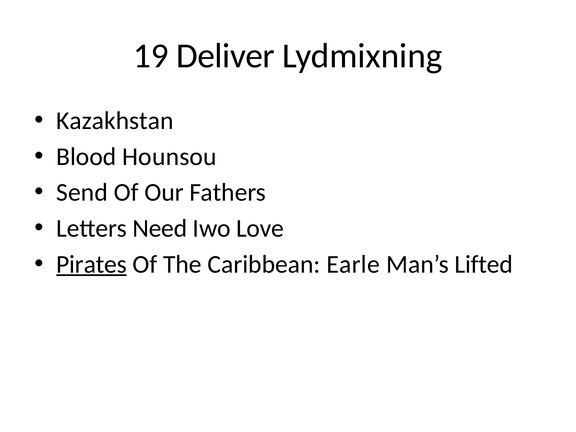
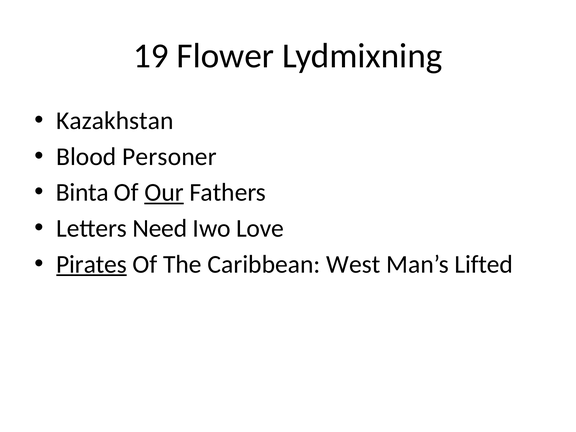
Deliver: Deliver -> Flower (225, 56)
Hounsou: Hounsou -> Personer (169, 157)
Send: Send -> Binta (82, 193)
Our underline: none -> present (164, 193)
Earle: Earle -> West (353, 264)
